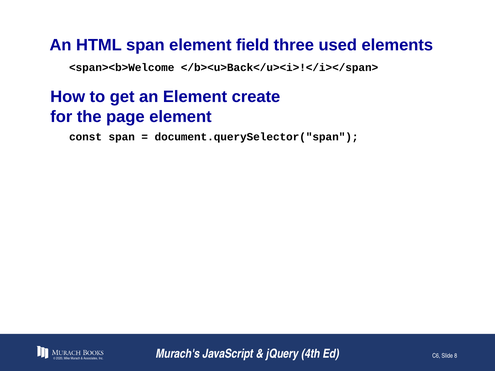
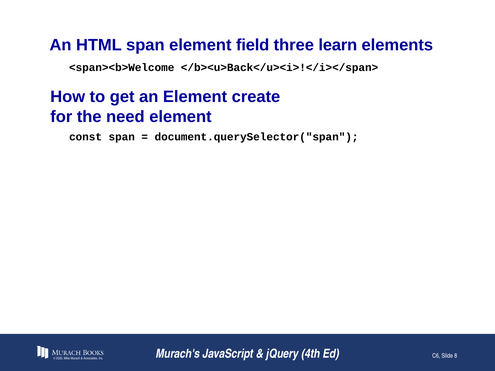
used: used -> learn (338, 45)
page: page -> need (125, 117)
